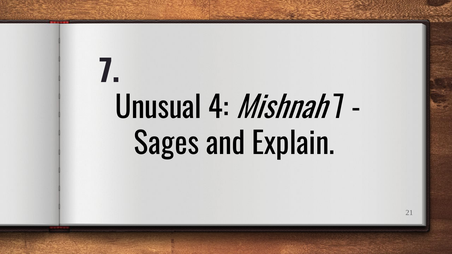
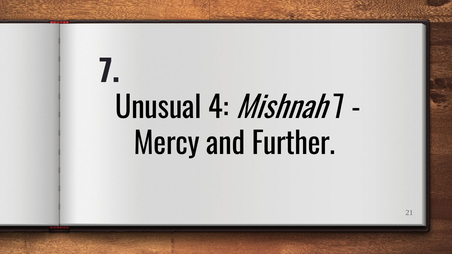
Sages: Sages -> Mercy (167, 144)
Explain: Explain -> Further (293, 144)
